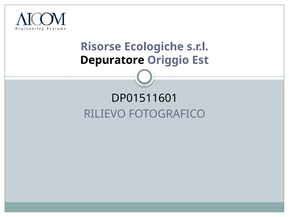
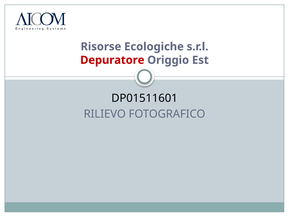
Depuratore colour: black -> red (112, 60)
